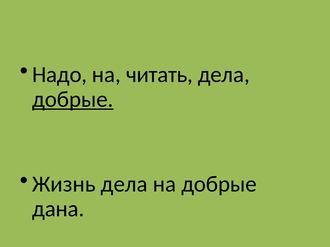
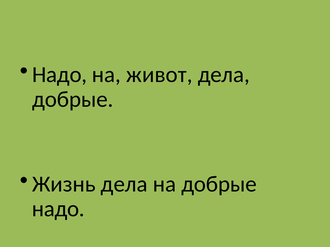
читать: читать -> живот (159, 75)
добрые underline: present -> none (73, 100)
дана: дана -> надо (58, 209)
